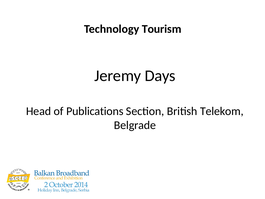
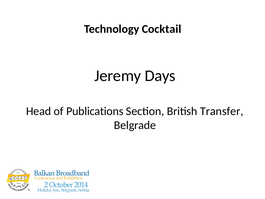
Tourism: Tourism -> Cocktail (162, 29)
Telekom: Telekom -> Transfer (222, 111)
